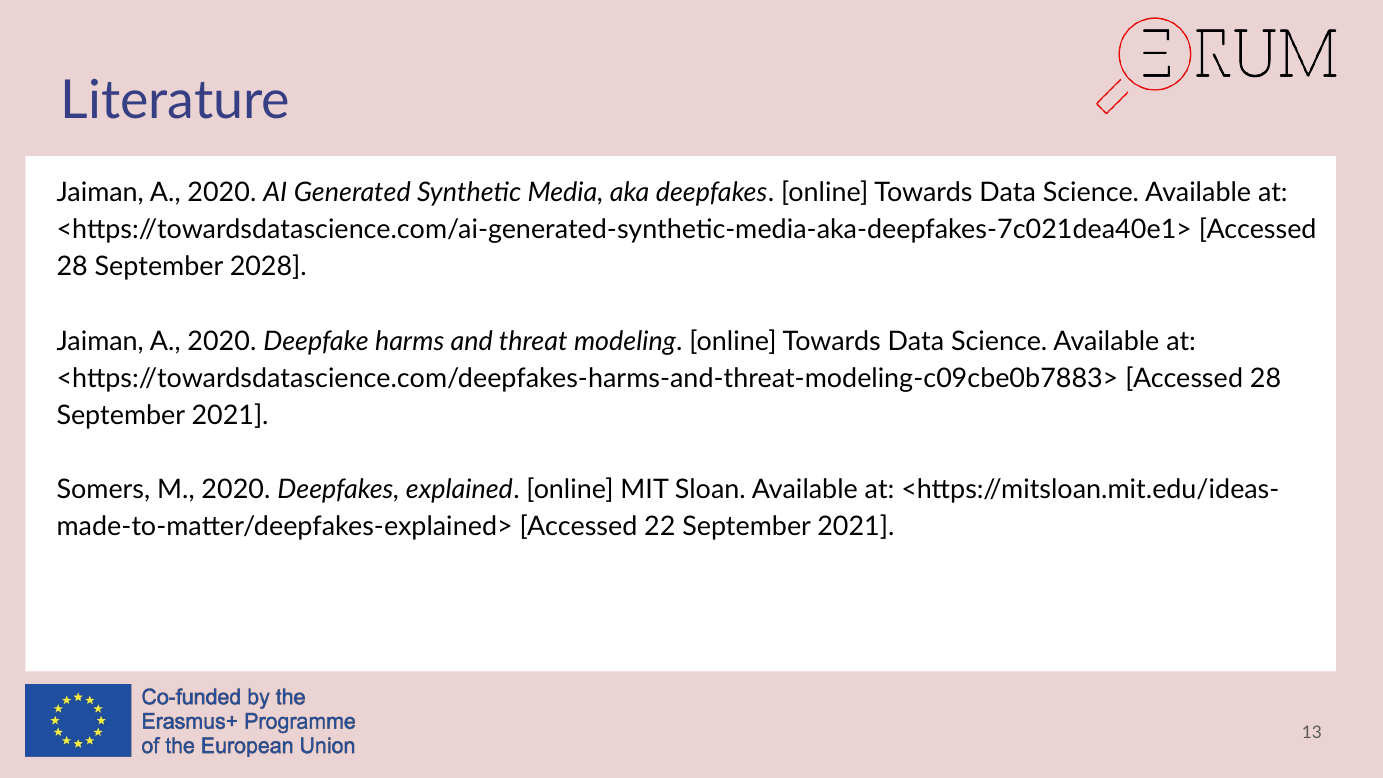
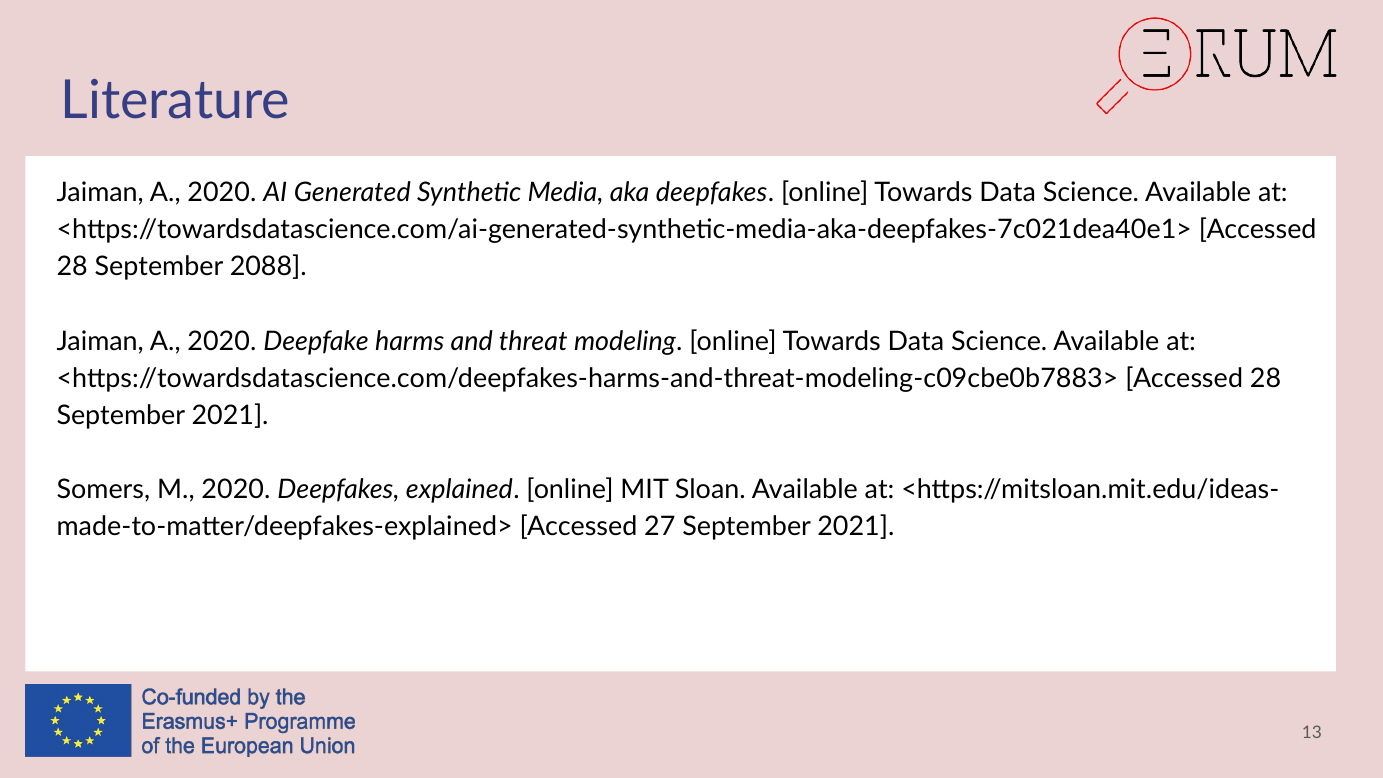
2028: 2028 -> 2088 (268, 267)
22: 22 -> 27 (660, 527)
